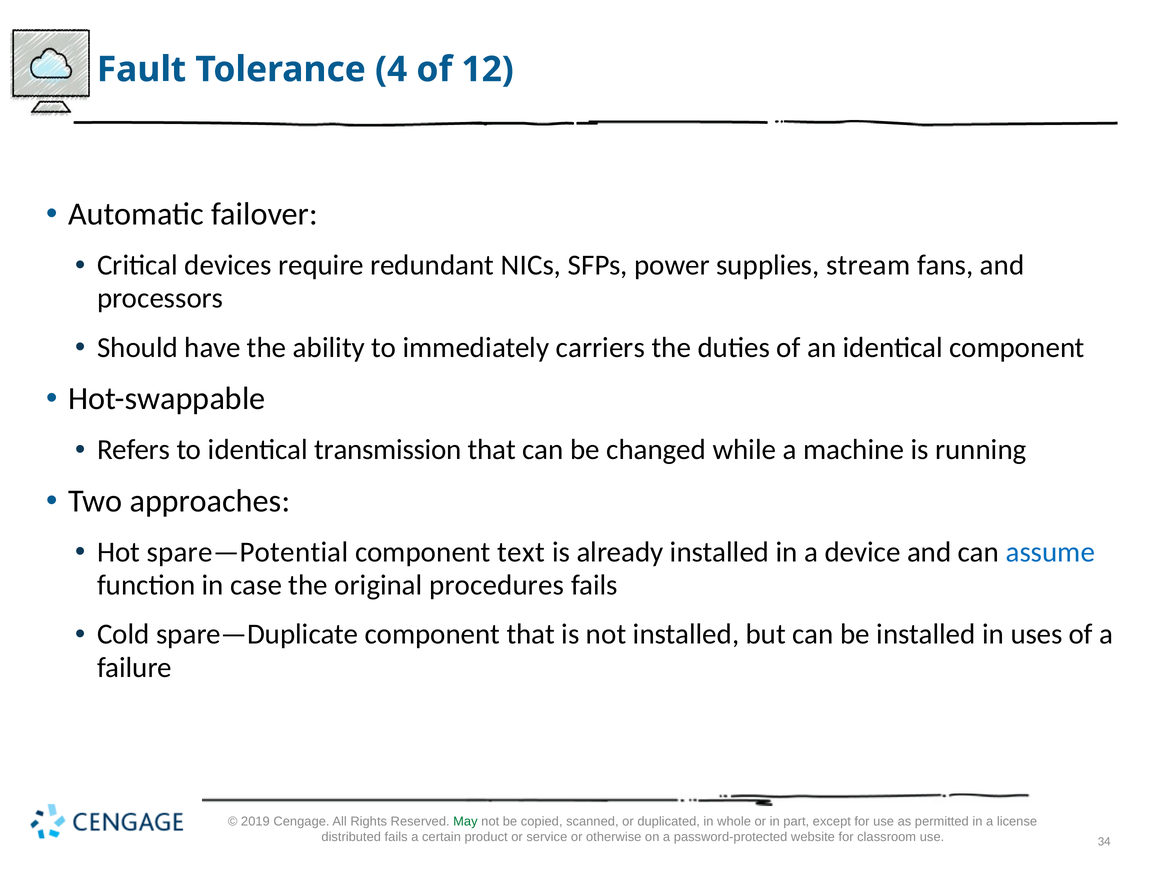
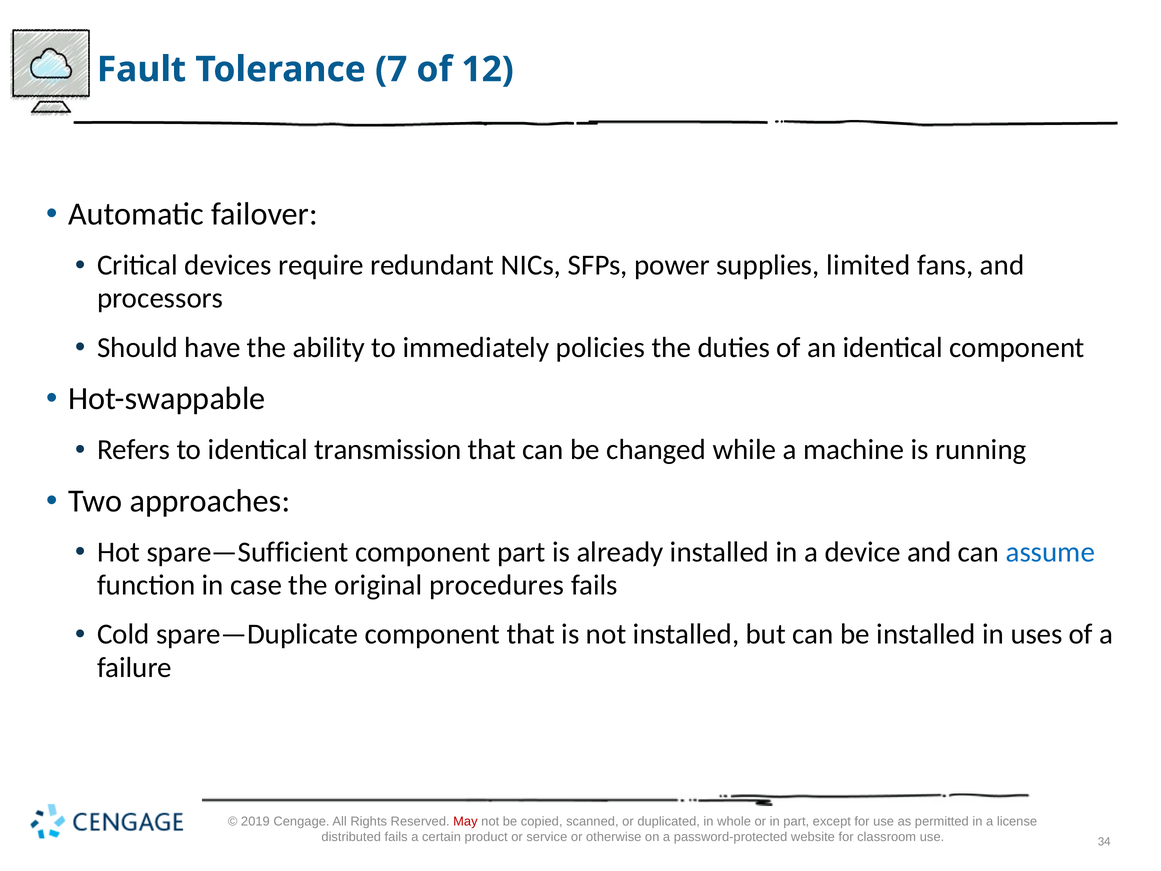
4: 4 -> 7 (391, 69)
stream: stream -> limited (868, 265)
carriers: carriers -> policies (600, 347)
spare—Potential: spare—Potential -> spare—Sufficient (248, 552)
component text: text -> part (521, 552)
May colour: green -> red (465, 821)
